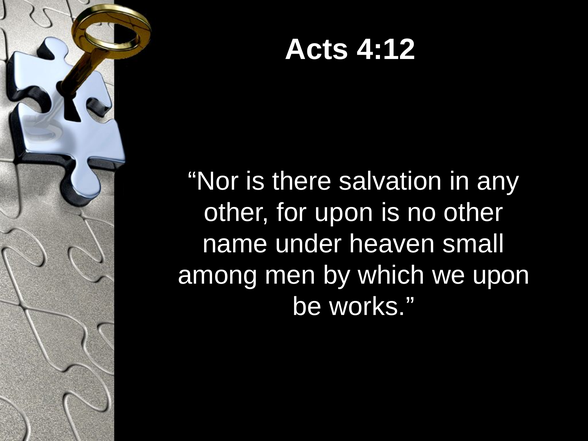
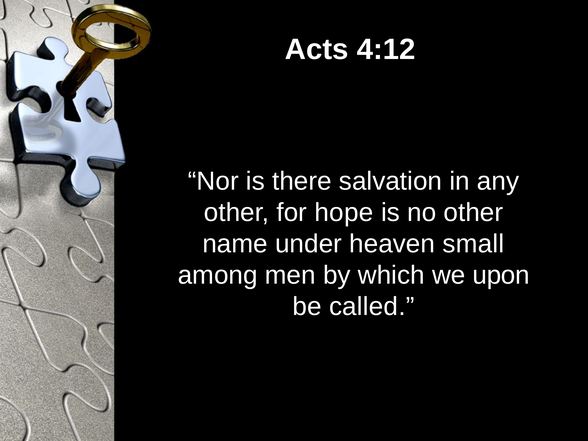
for upon: upon -> hope (344, 213)
works: works -> called (372, 307)
